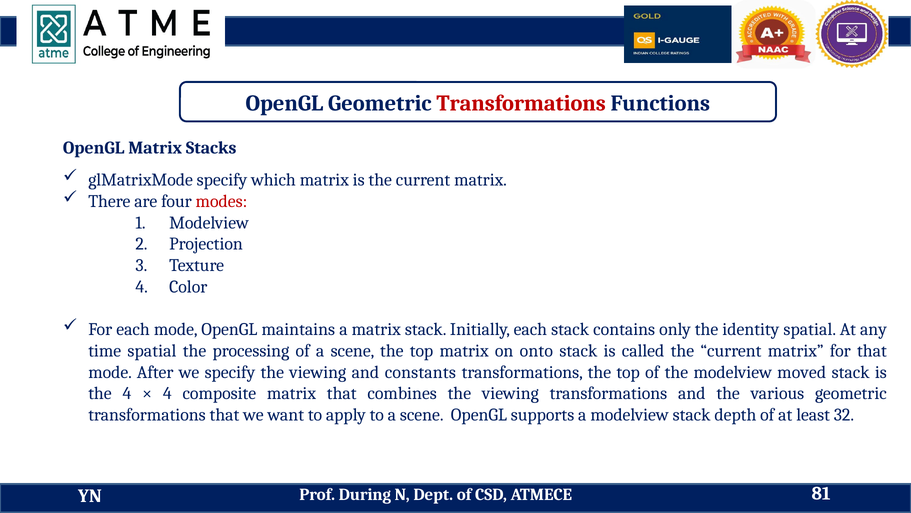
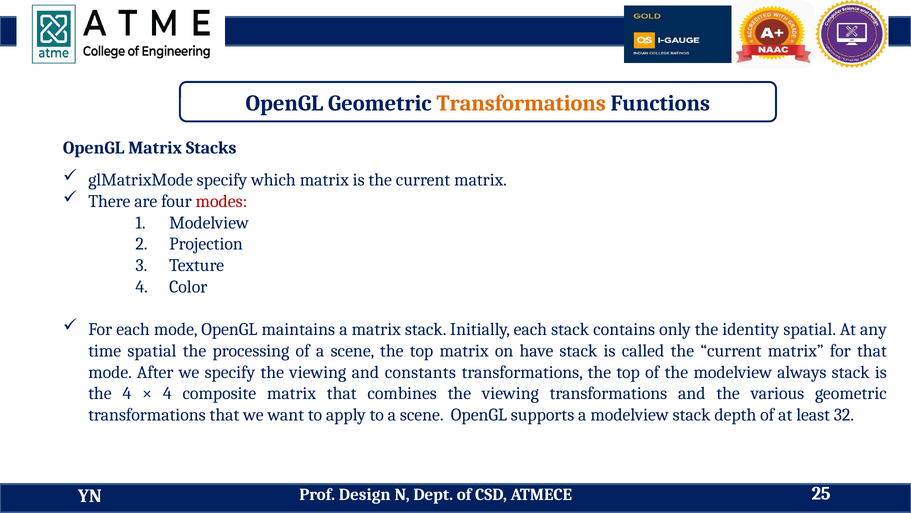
Transformations colour: red -> orange (521, 103)
onto: onto -> have (537, 350)
moved: moved -> always (802, 372)
During: During -> Design (365, 494)
81: 81 -> 25 (821, 493)
